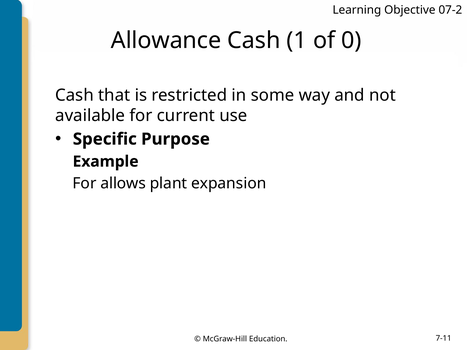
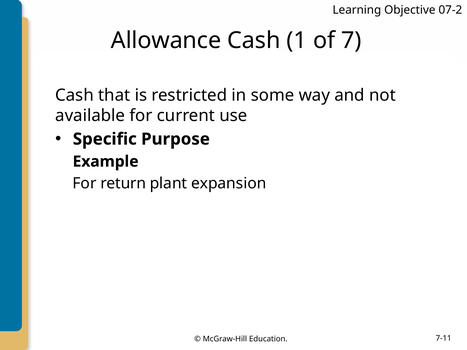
0: 0 -> 7 (351, 41)
allows: allows -> return (123, 183)
